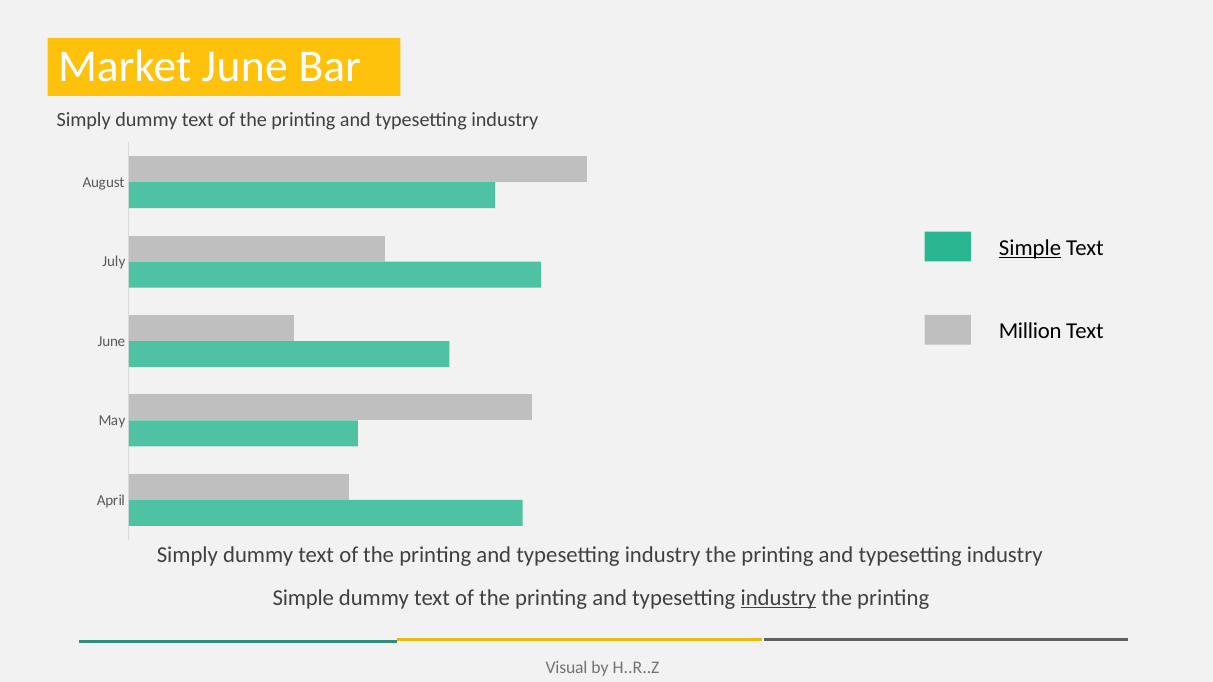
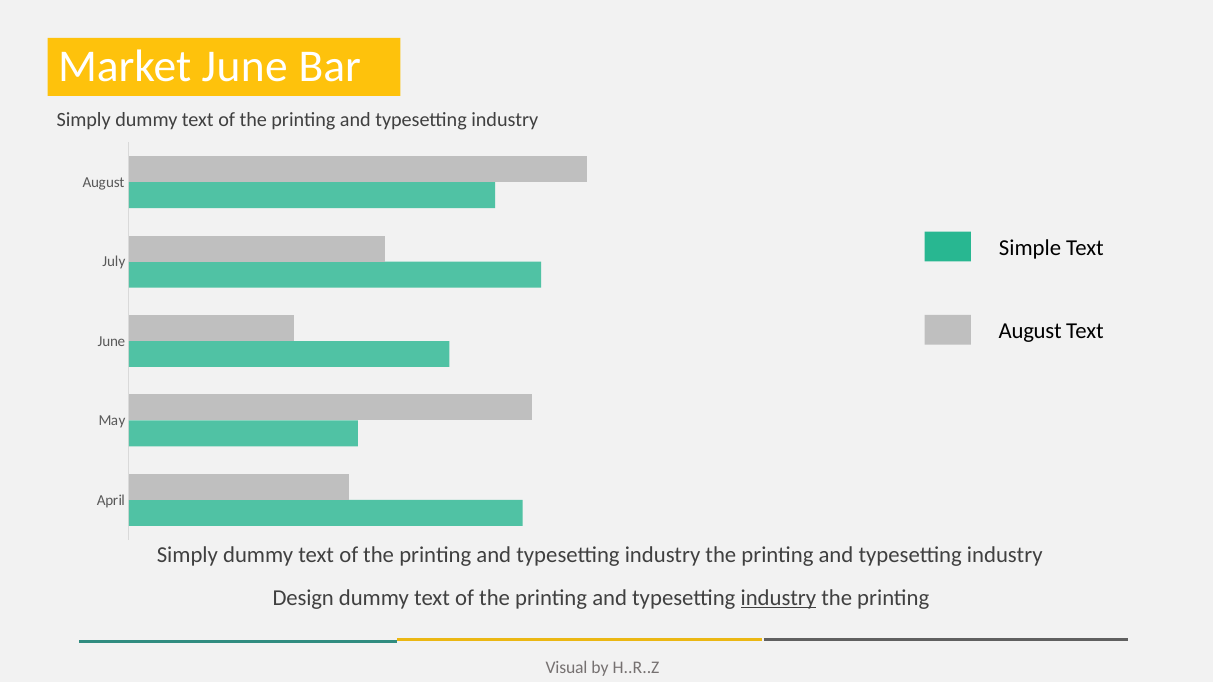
Simple underline: present -> none (1030, 248)
Million: Million -> August (1030, 331)
Simple: Simple -> Design (303, 598)
